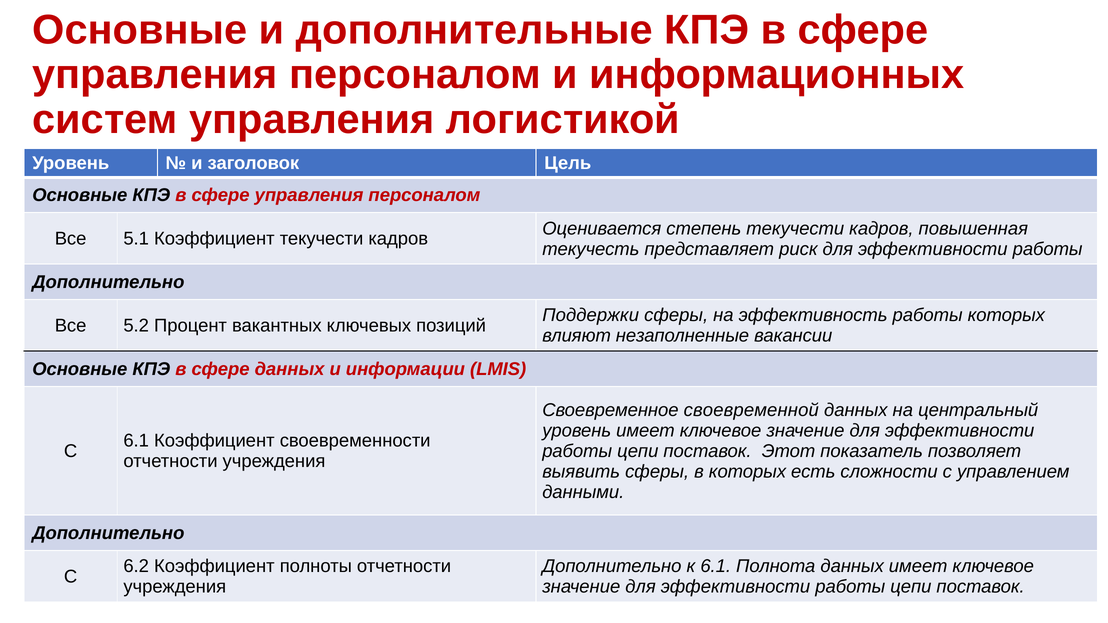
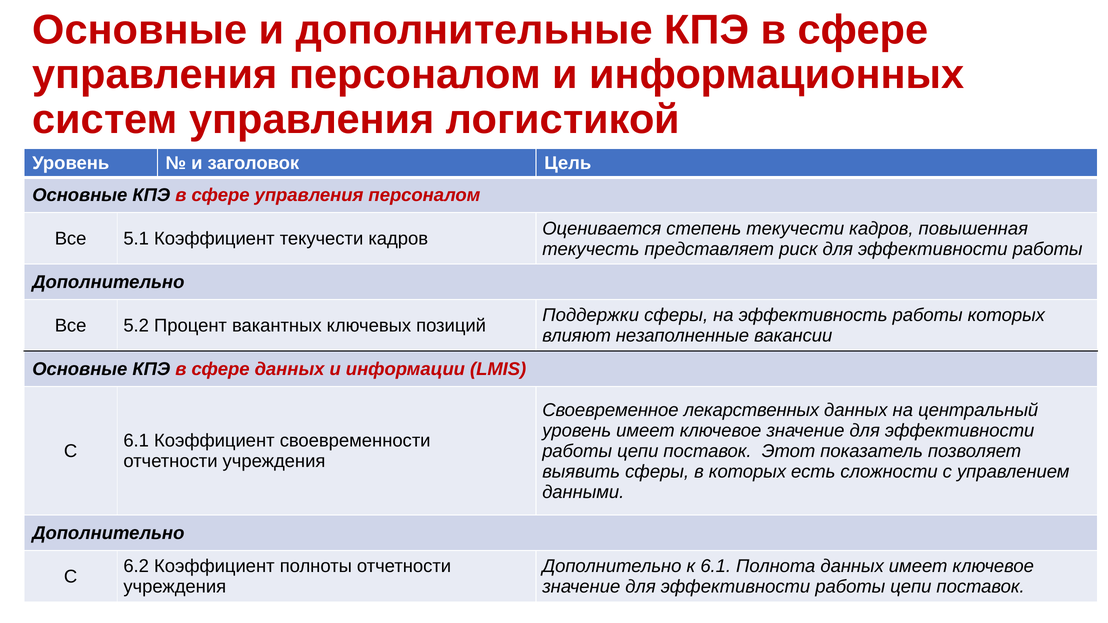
своевременной: своевременной -> лекарственных (751, 410)
